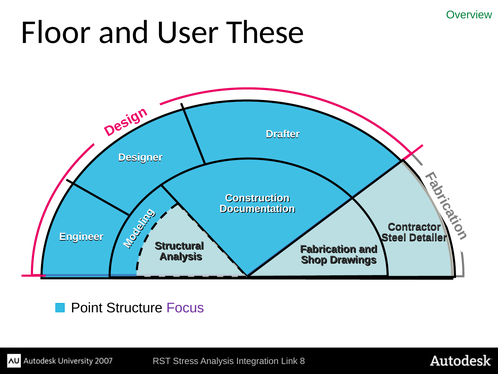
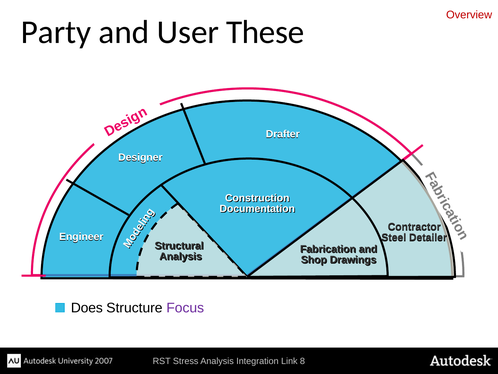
Overview colour: green -> red (469, 15)
Floor: Floor -> Party (56, 32)
Point: Point -> Does (87, 307)
